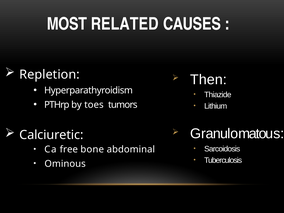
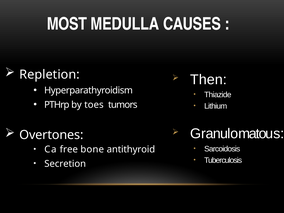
RELATED: RELATED -> MEDULLA (125, 24)
Calciuretic: Calciuretic -> Overtones (51, 135)
abdominal: abdominal -> antithyroid (131, 149)
Ominous: Ominous -> Secretion (65, 164)
